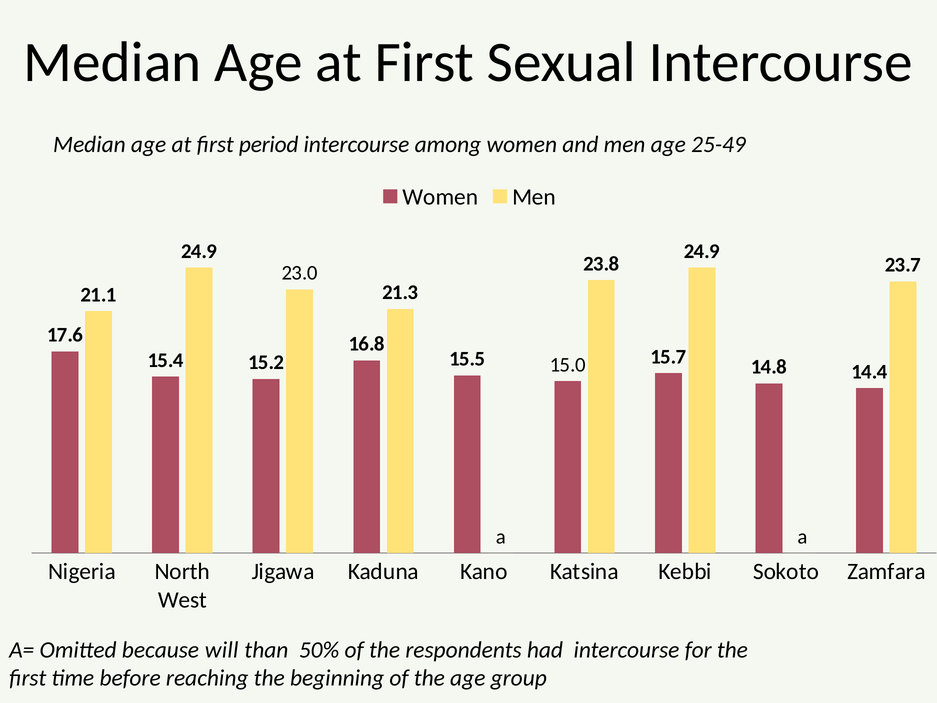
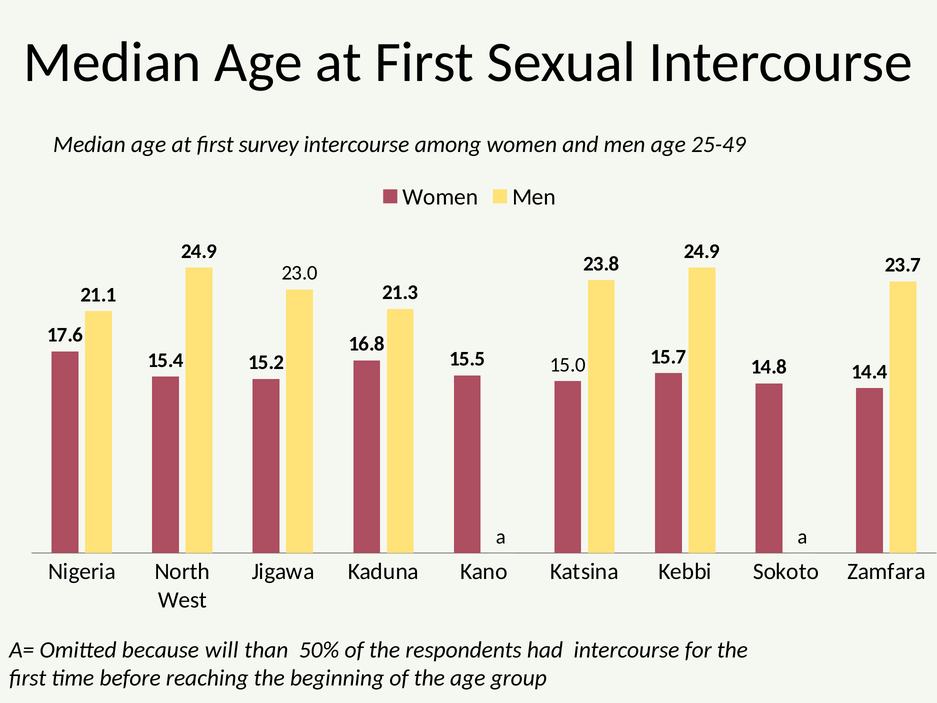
period: period -> survey (269, 145)
